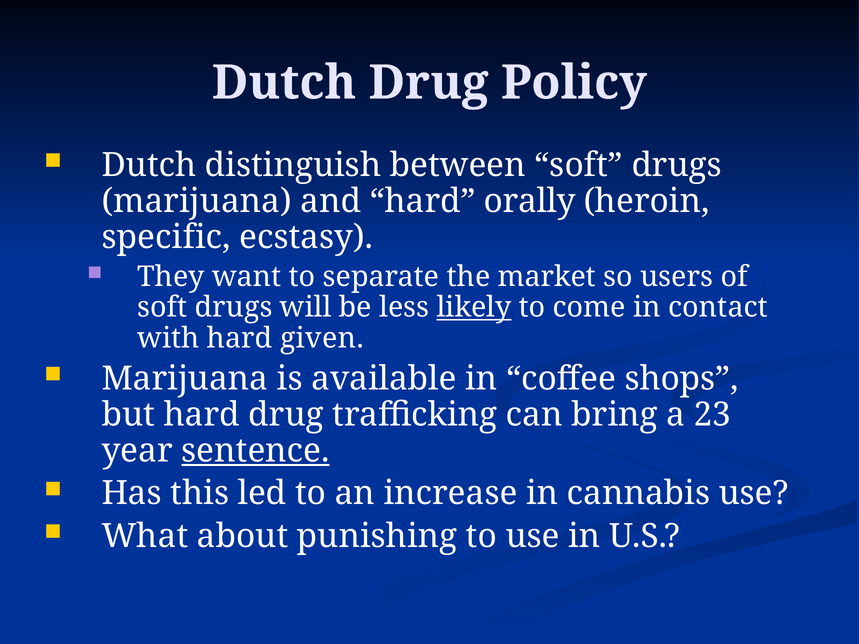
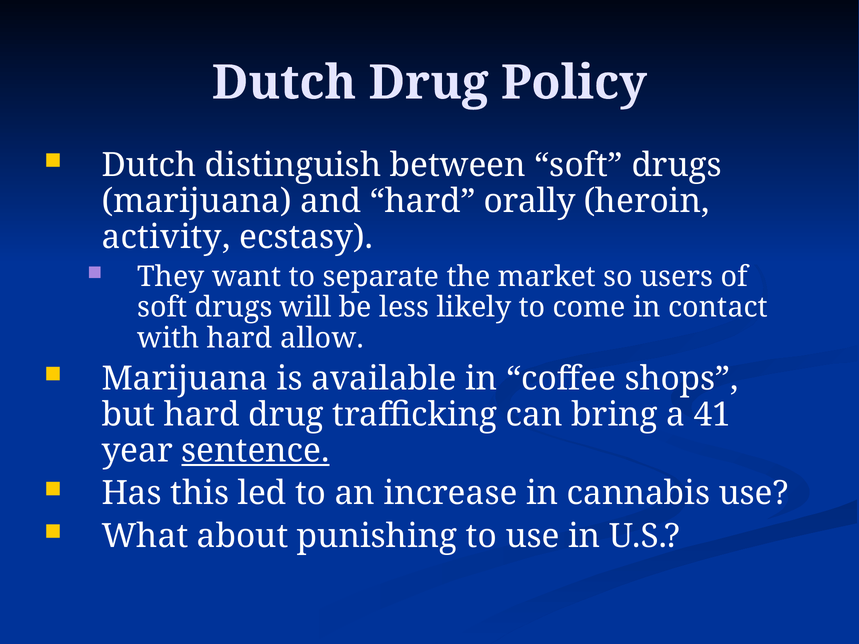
specific: specific -> activity (166, 237)
likely underline: present -> none (474, 308)
given: given -> allow (322, 339)
23: 23 -> 41 (712, 415)
